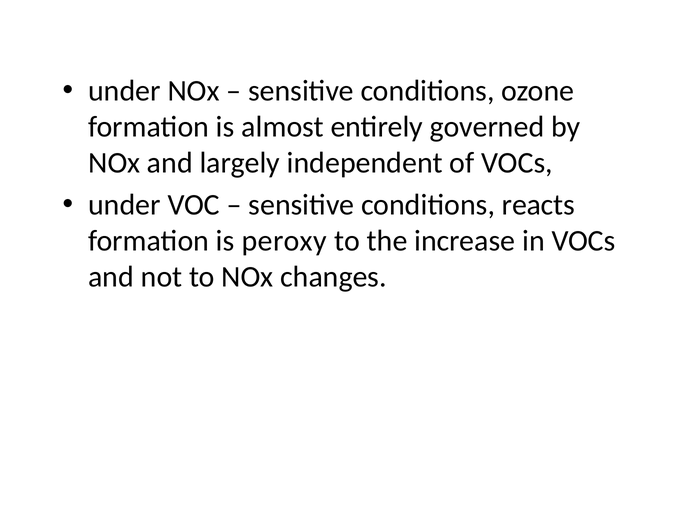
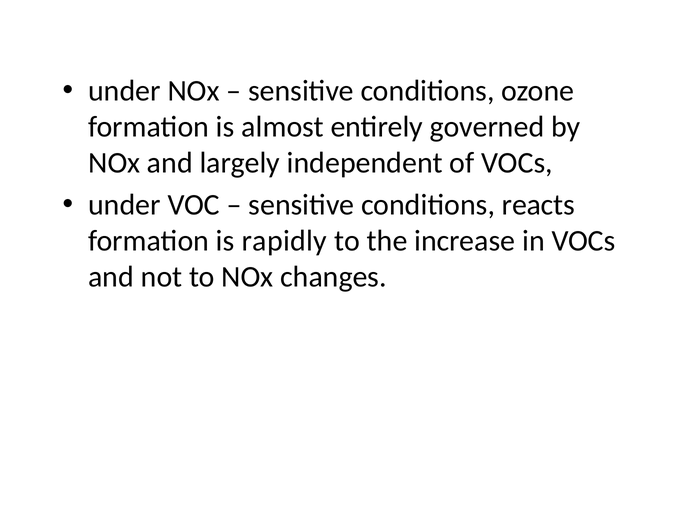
peroxy: peroxy -> rapidly (284, 241)
